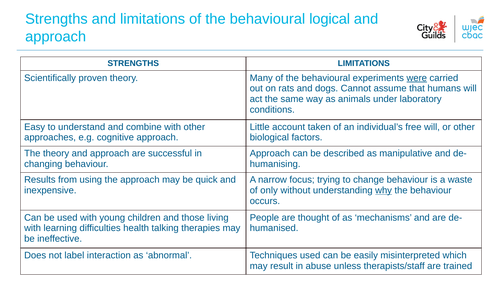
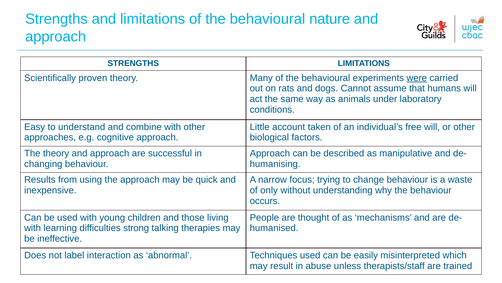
logical: logical -> nature (330, 19)
why underline: present -> none (384, 190)
health: health -> strong (136, 228)
